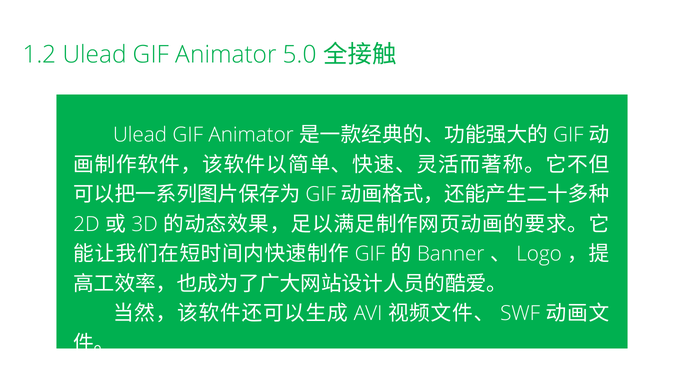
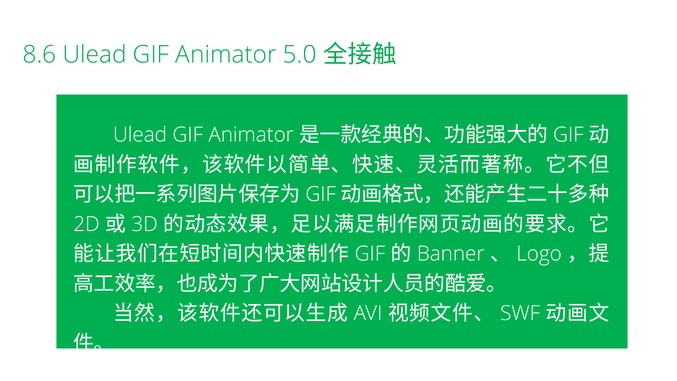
1.2: 1.2 -> 8.6 (39, 55)
